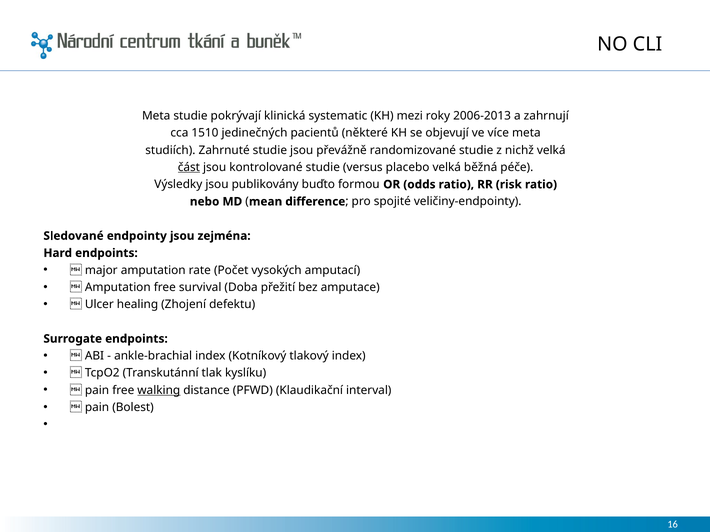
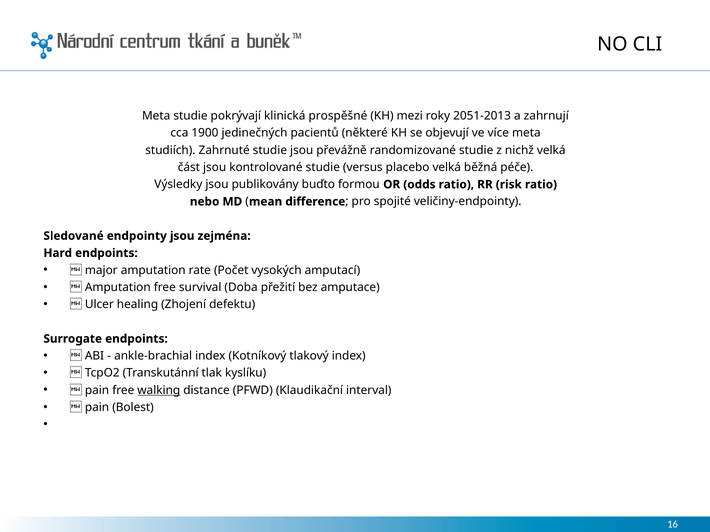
systematic: systematic -> prospěšné (338, 116)
2006-2013: 2006-2013 -> 2051-2013 (482, 116)
1510: 1510 -> 1900 (205, 133)
část underline: present -> none (189, 167)
